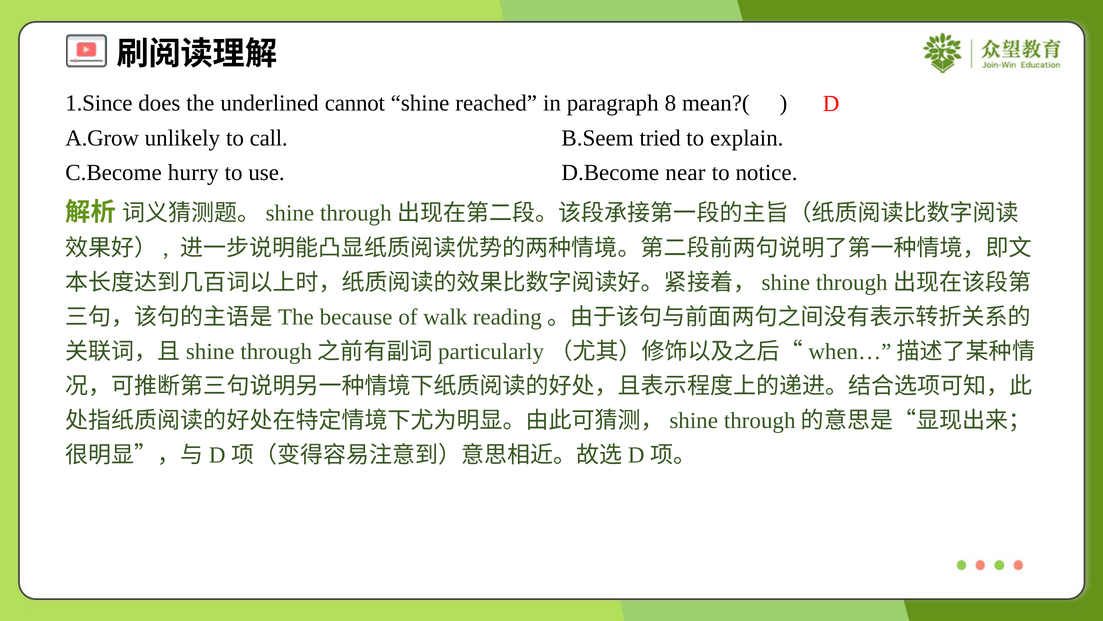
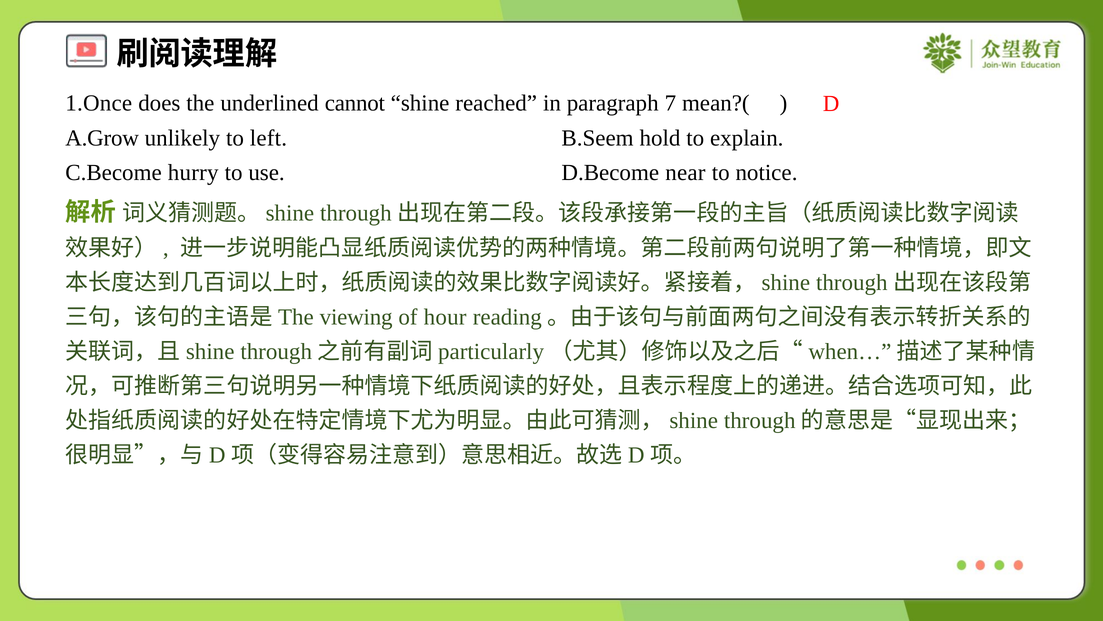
1.Since: 1.Since -> 1.Once (99, 103)
8: 8 -> 7 (670, 103)
call: call -> left (268, 138)
tried: tried -> hold (660, 138)
because: because -> viewing (356, 317)
walk: walk -> hour (445, 317)
